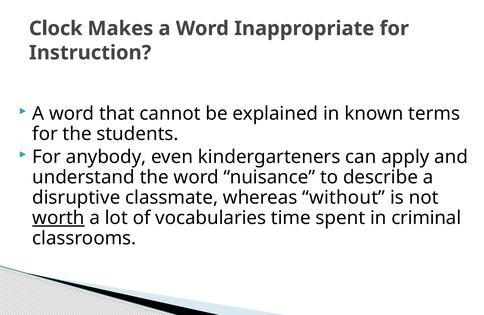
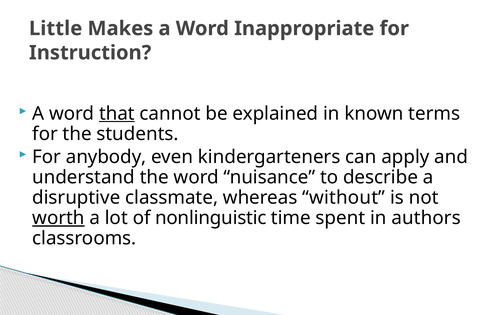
Clock: Clock -> Little (56, 28)
that underline: none -> present (117, 113)
vocabularies: vocabularies -> nonlinguistic (211, 218)
criminal: criminal -> authors (426, 218)
